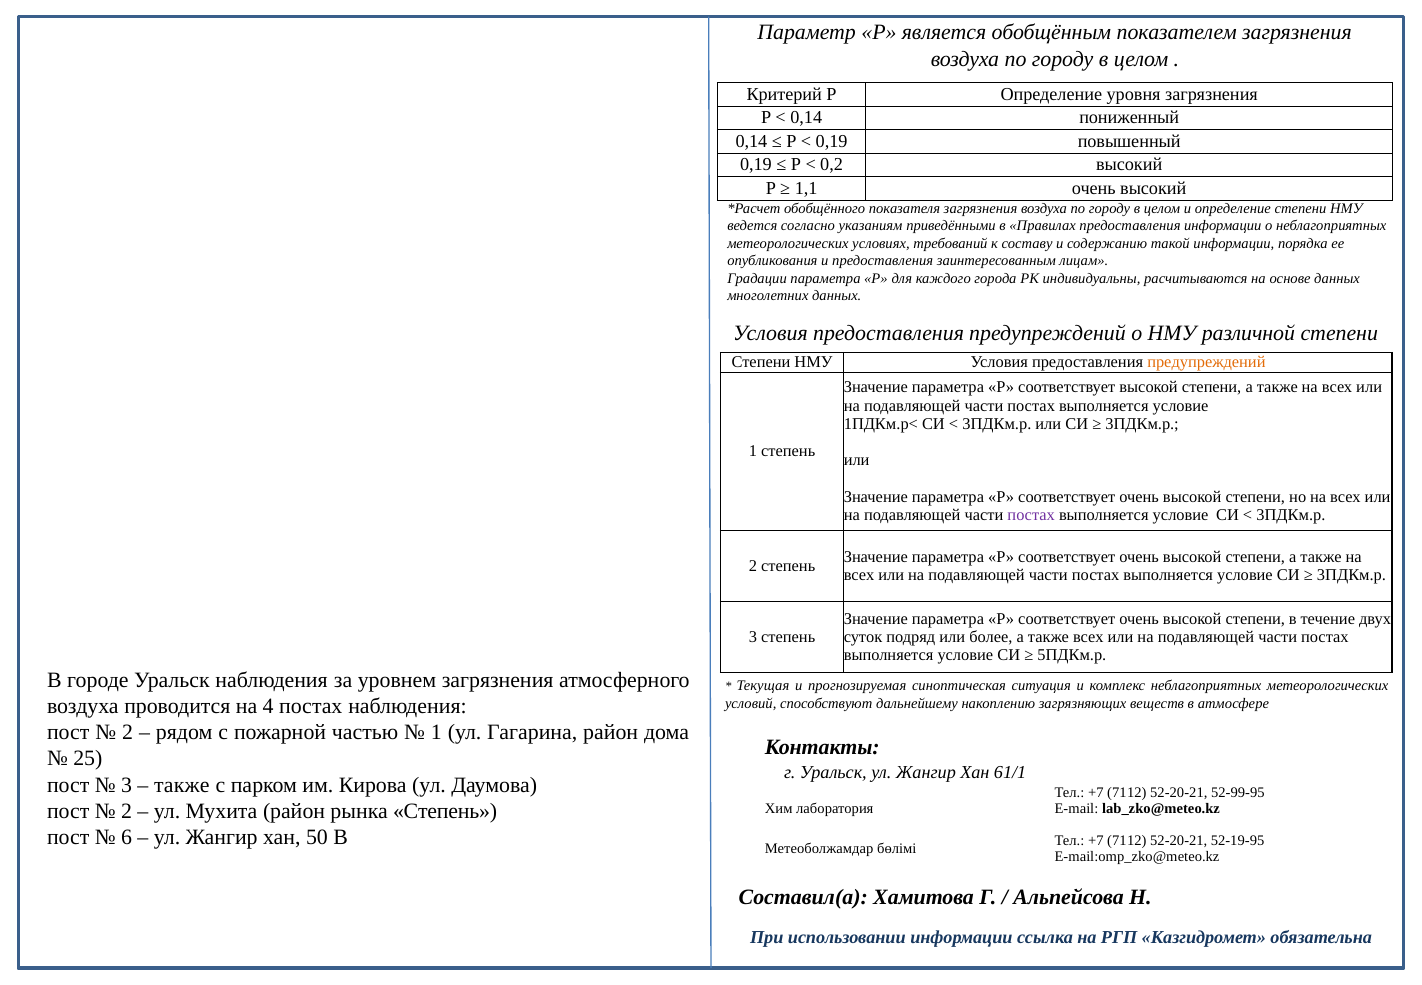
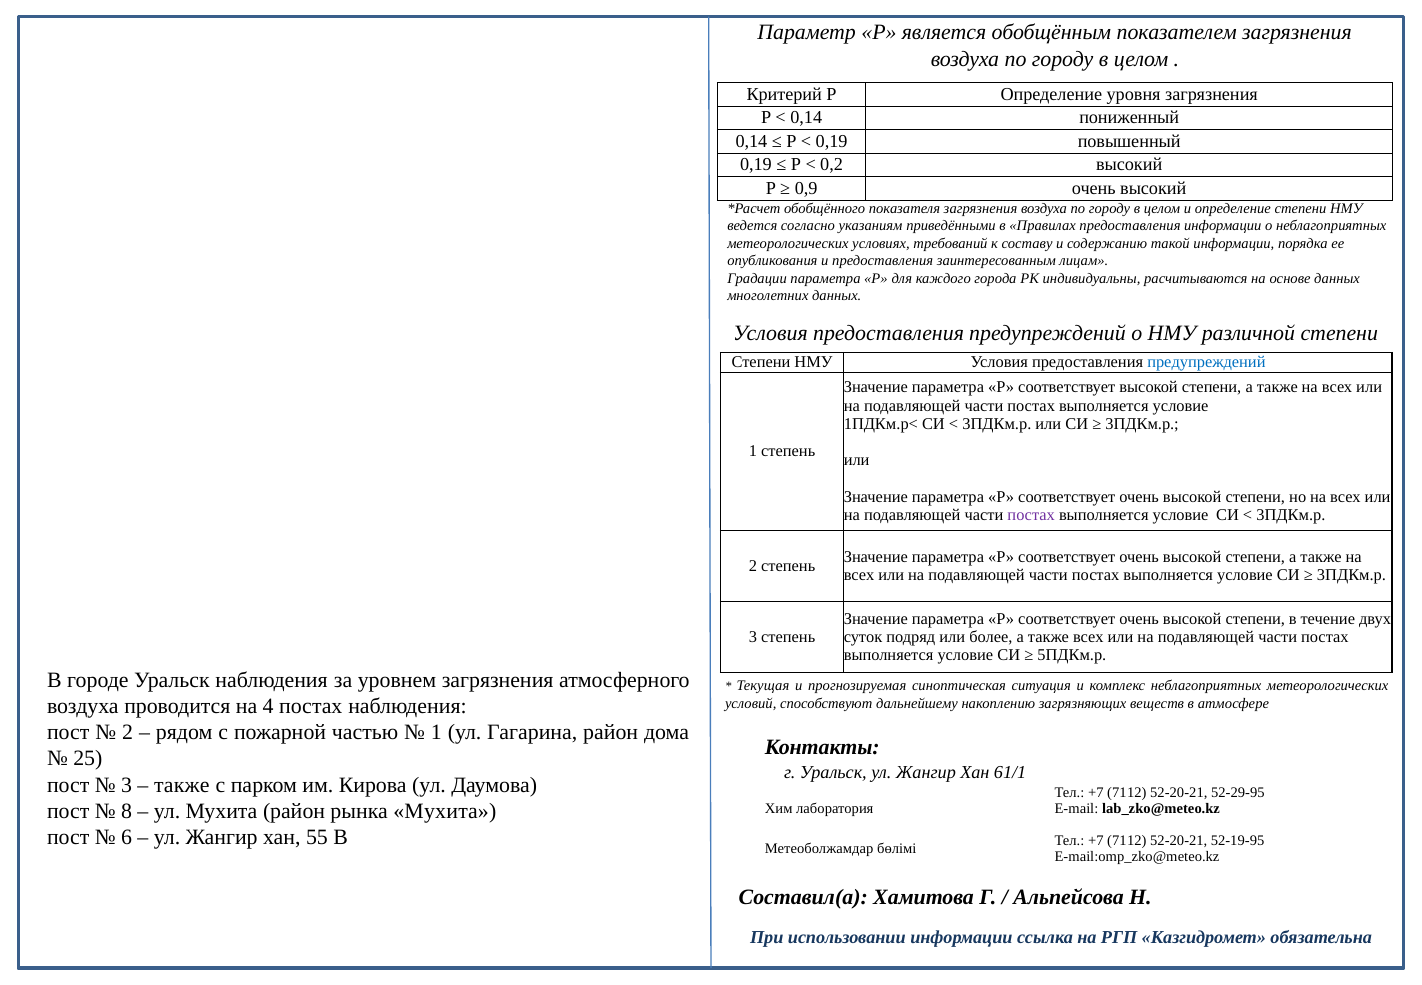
1,1: 1,1 -> 0,9 (806, 188)
предупреждений colour: orange -> blue (1206, 362)
52-99-95: 52-99-95 -> 52-29-95 (1238, 792)
2: 2 -> 8 (127, 811)
рынка Степень: Степень -> Мухита (445, 811)
50: 50 -> 55 (317, 837)
